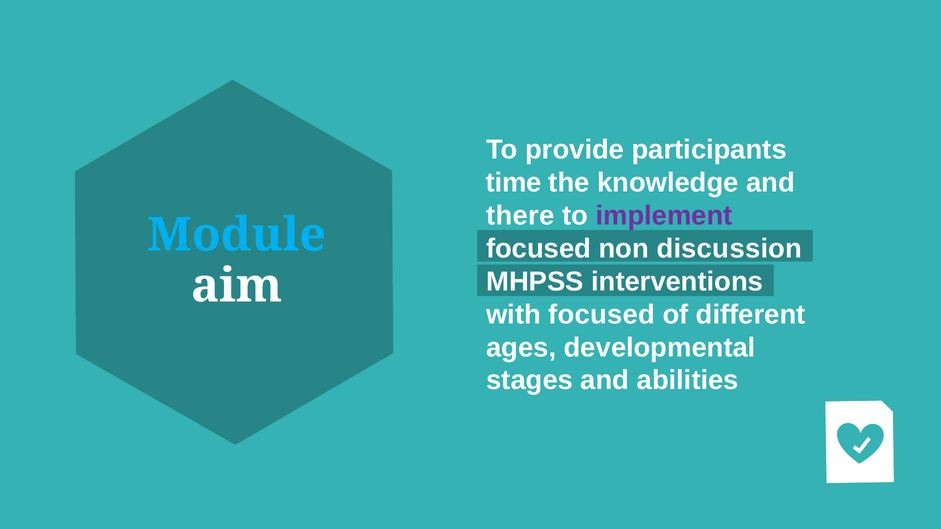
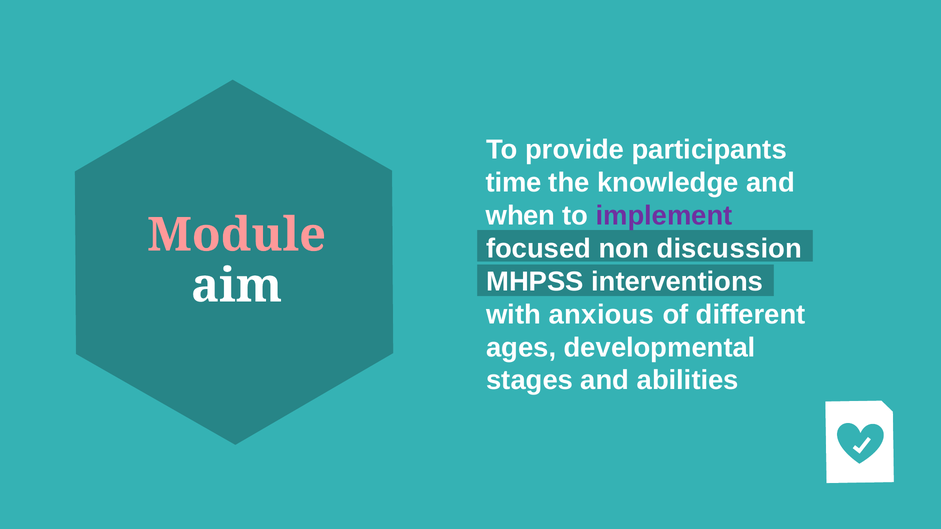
there: there -> when (521, 216)
Module colour: light blue -> pink (237, 235)
with focused: focused -> anxious (602, 315)
